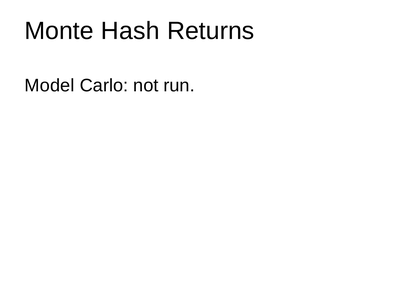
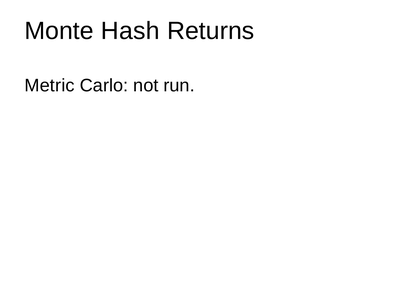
Model: Model -> Metric (50, 86)
